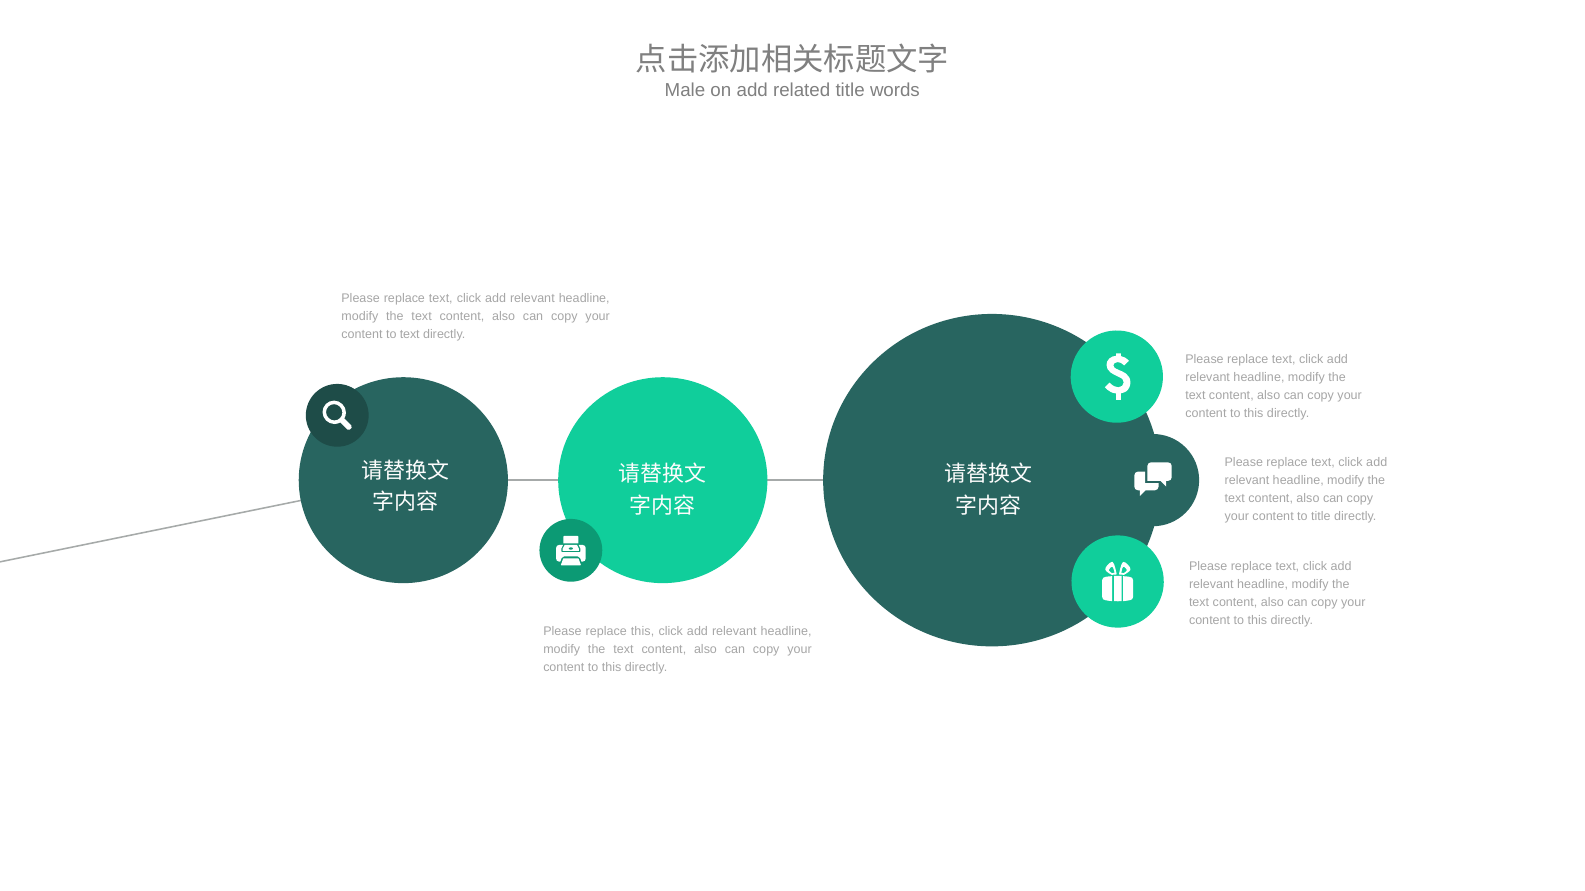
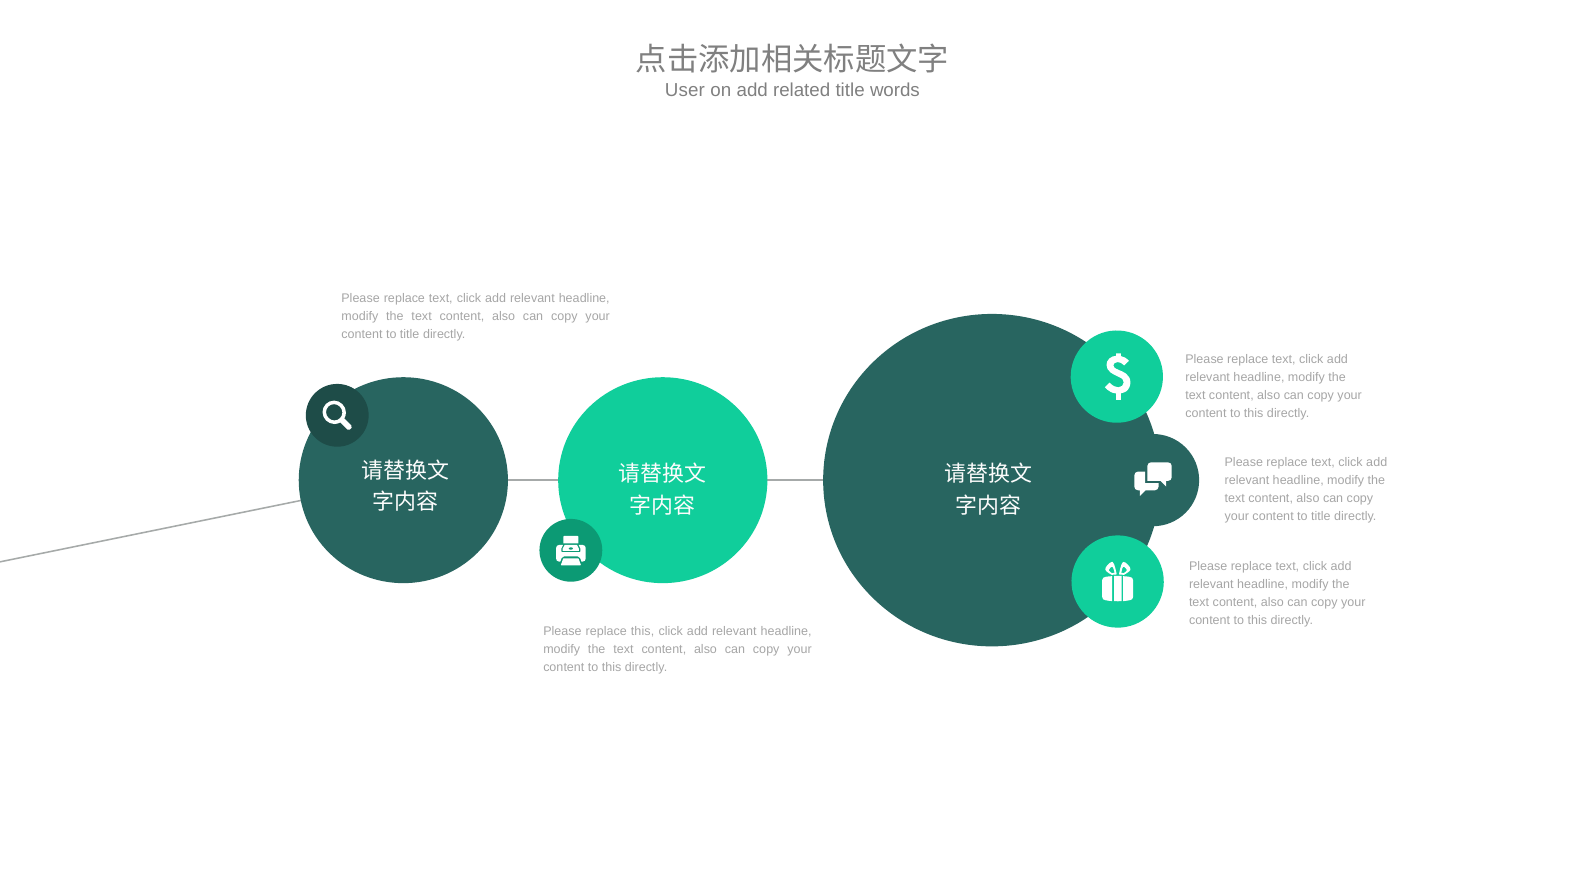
Male: Male -> User (685, 90)
text: text -> title (410, 335)
